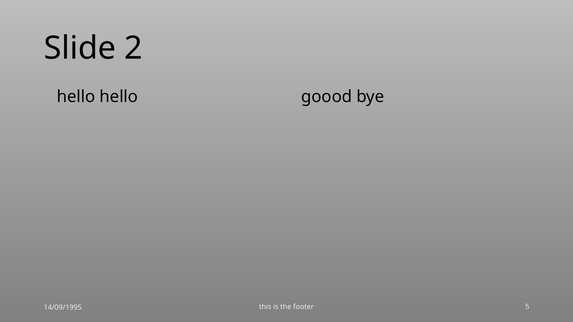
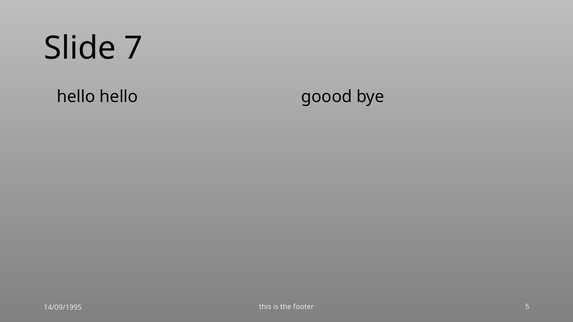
2: 2 -> 7 (134, 48)
